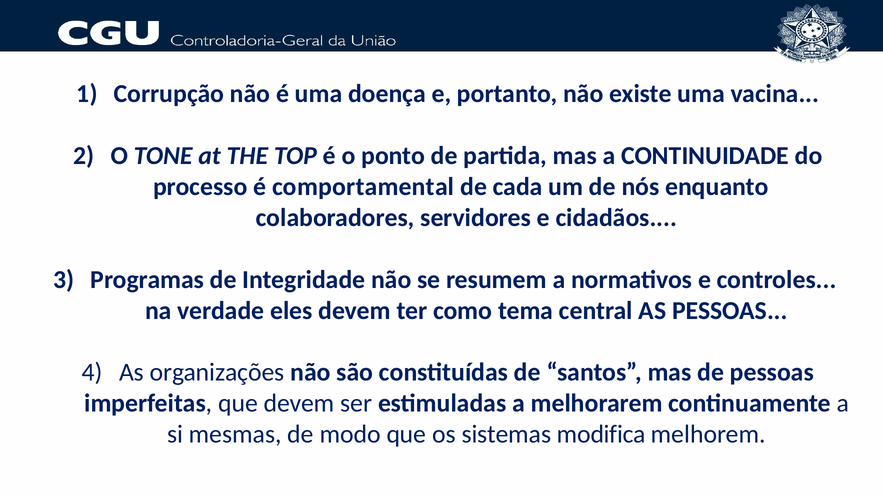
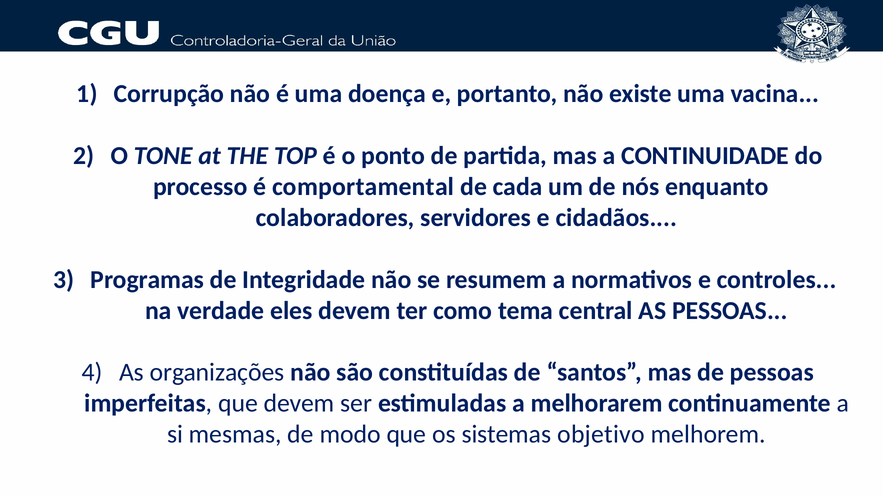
modifica: modifica -> objetivo (601, 434)
